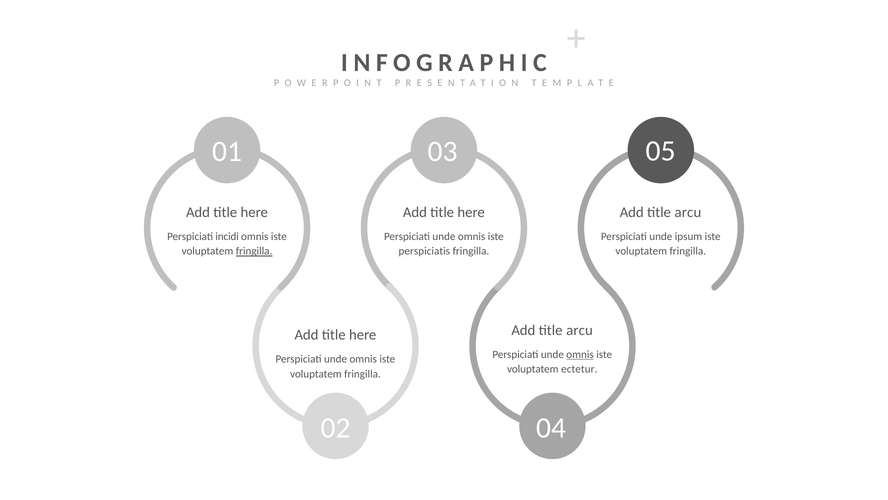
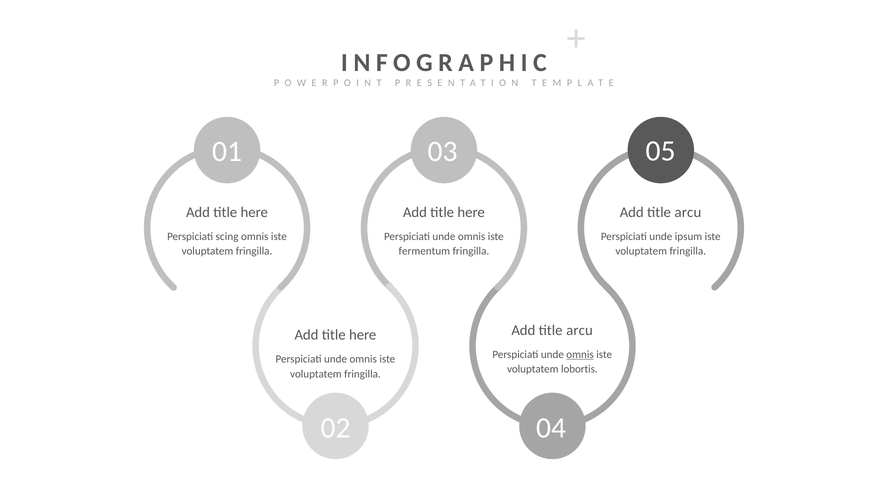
incidi: incidi -> scing (227, 236)
fringilla underline: present -> none (254, 251)
perspiciatis: perspiciatis -> fermentum (424, 251)
ectetur: ectetur -> lobortis (579, 369)
